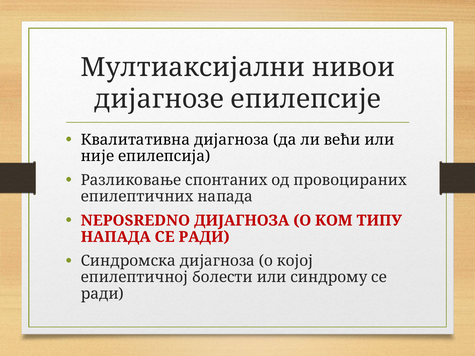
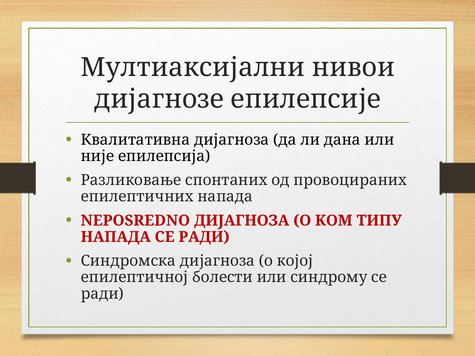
већи: већи -> дана (342, 140)
